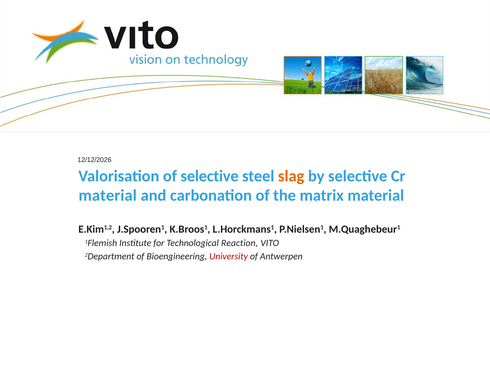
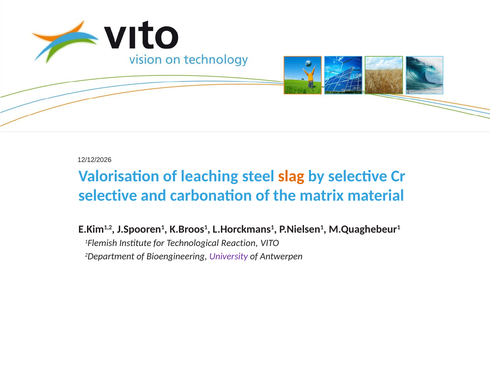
of selective: selective -> leaching (209, 176)
material: material -> selective (108, 196)
University colour: red -> purple (229, 257)
